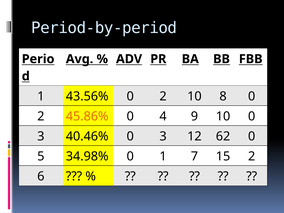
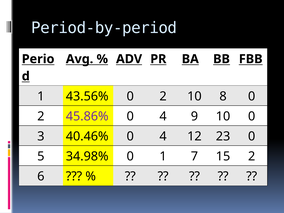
45.86% colour: orange -> purple (87, 116)
40.46% 0 3: 3 -> 4 (163, 136)
62: 62 -> 23 (223, 136)
